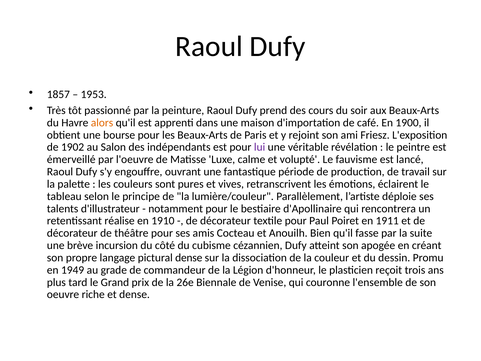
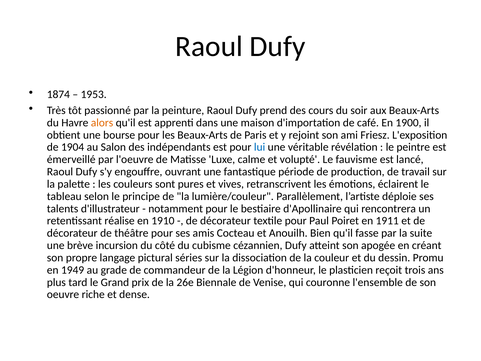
1857: 1857 -> 1874 (58, 94)
1902: 1902 -> 1904 (73, 147)
lui colour: purple -> blue (260, 147)
pictural dense: dense -> séries (189, 258)
